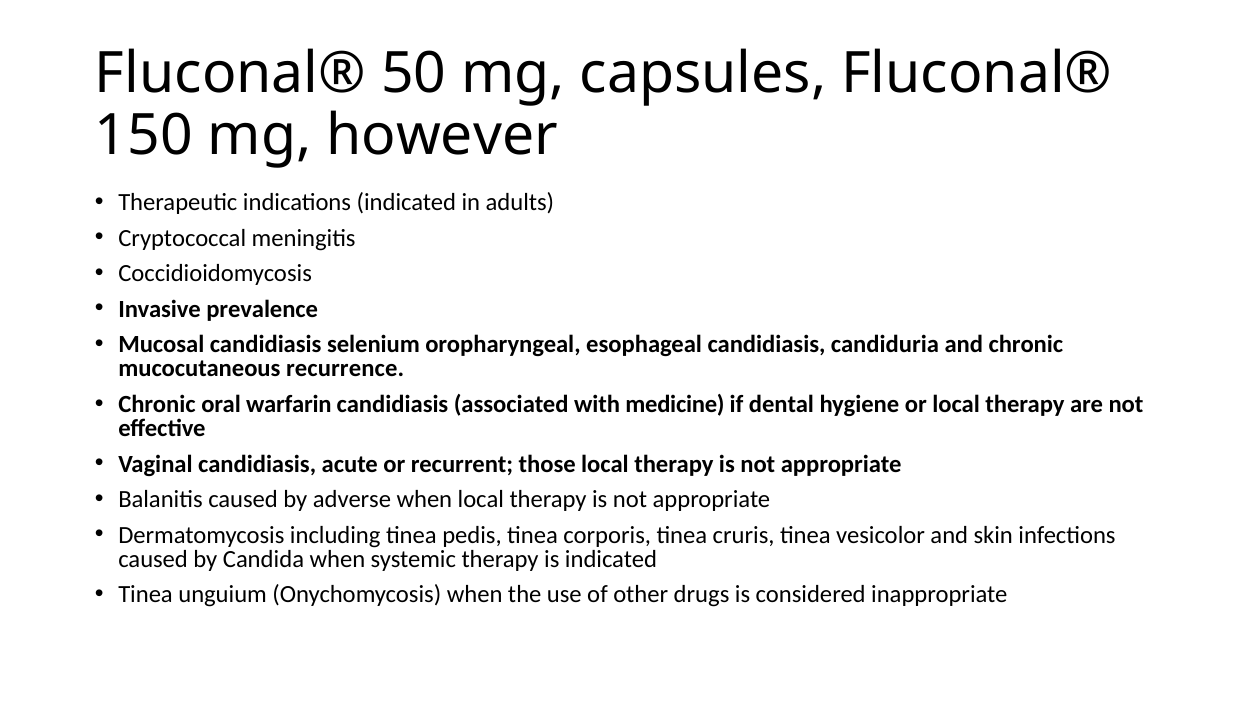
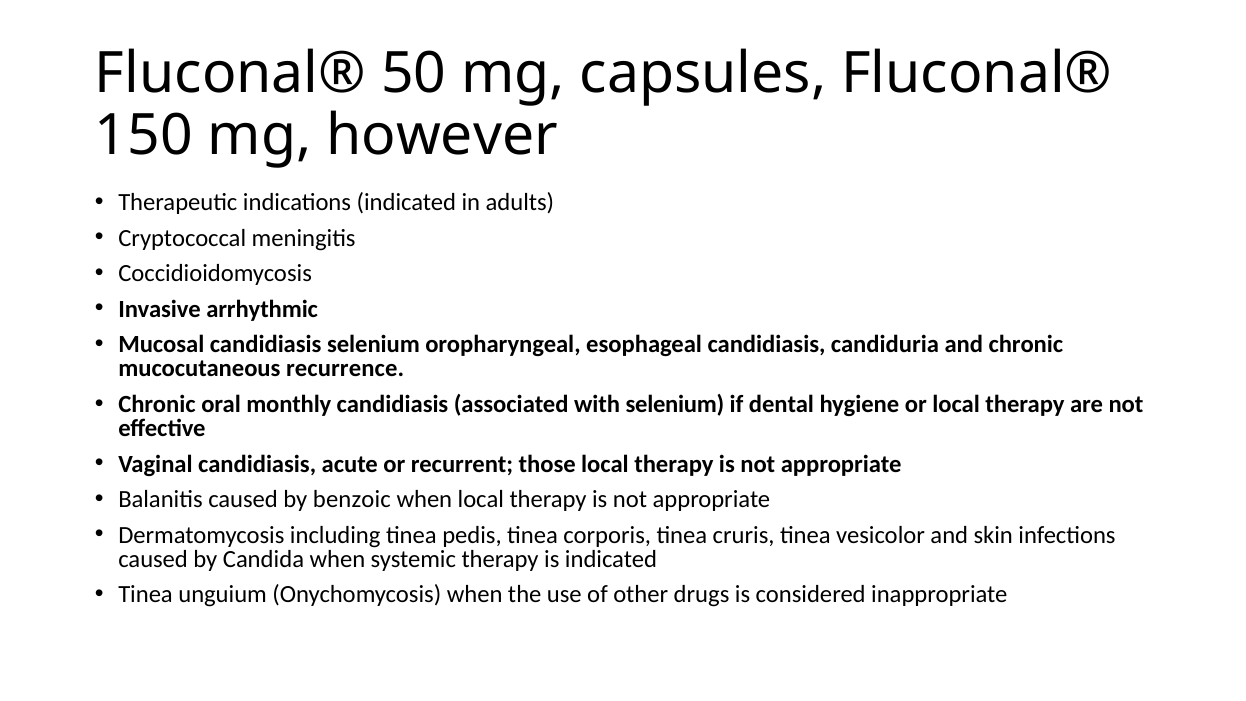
prevalence: prevalence -> arrhythmic (262, 309)
warfarin: warfarin -> monthly (289, 404)
with medicine: medicine -> selenium (675, 404)
adverse: adverse -> benzoic (352, 499)
